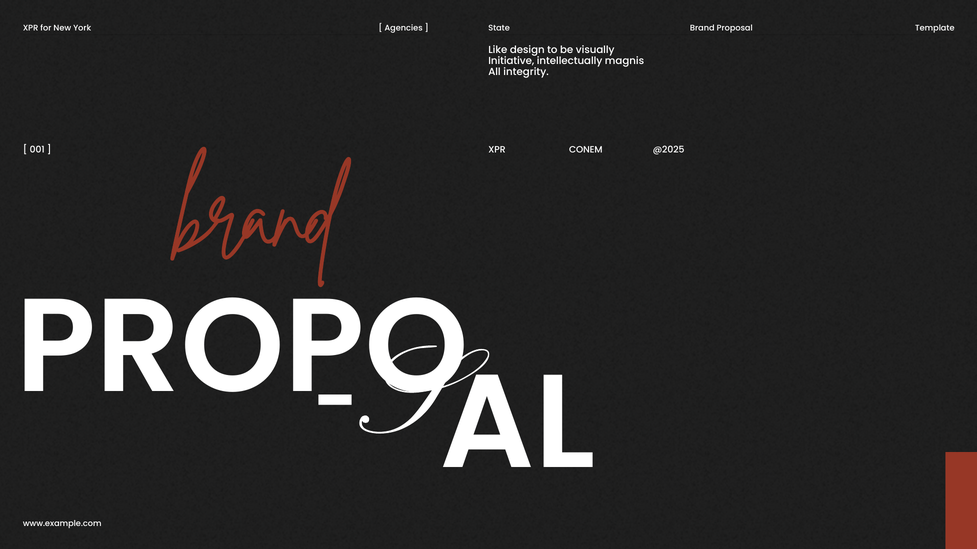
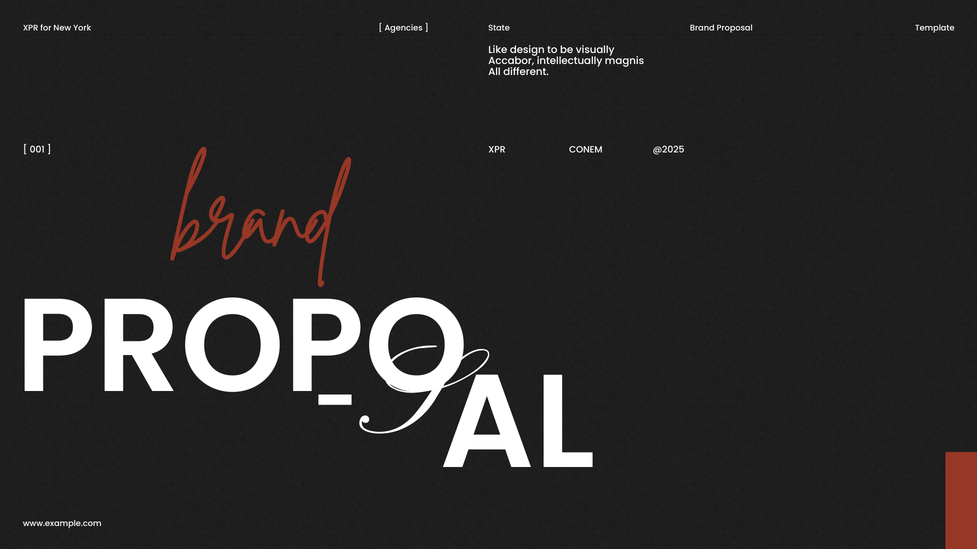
Initiative: Initiative -> Accabor (511, 61)
integrity: integrity -> different (526, 72)
